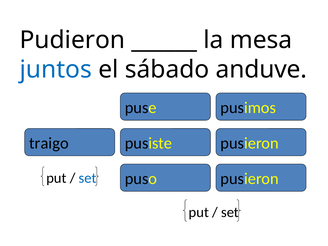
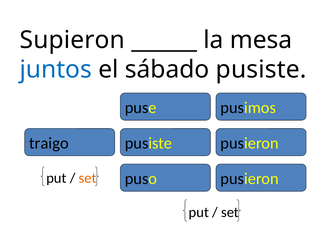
Pudieron: Pudieron -> Supieron (72, 40)
sábado anduve: anduve -> pusiste (261, 69)
set colour: blue -> orange (88, 178)
